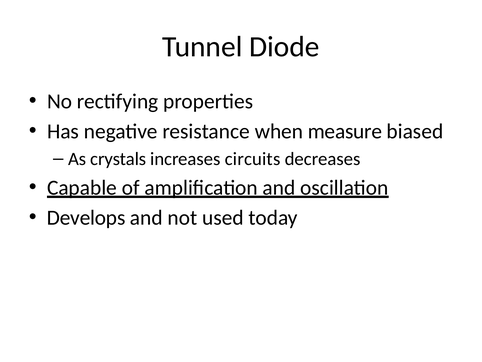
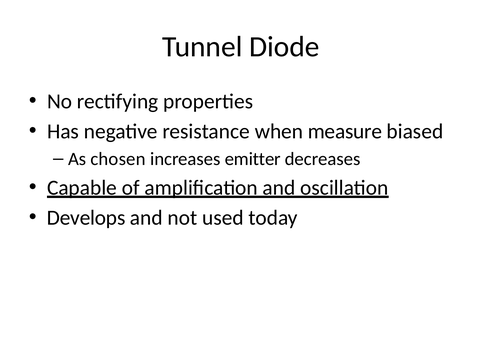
crystals: crystals -> chosen (118, 159)
circuits: circuits -> emitter (253, 159)
